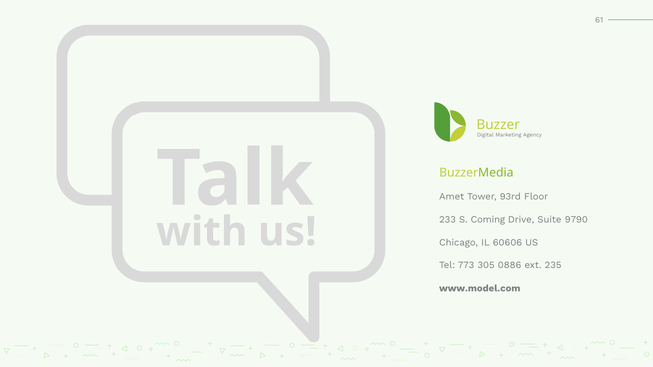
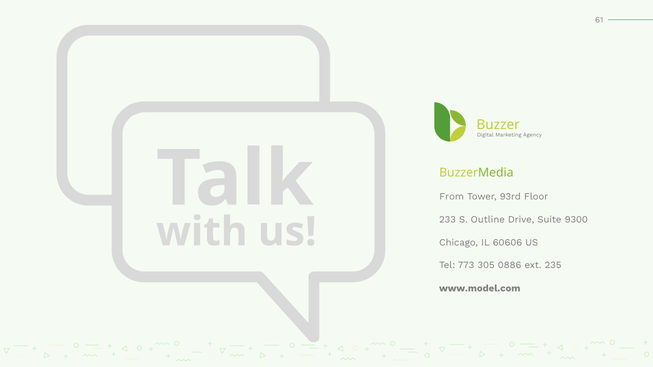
Amet: Amet -> From (452, 197)
Coming: Coming -> Outline (488, 220)
9790: 9790 -> 9300 (576, 220)
